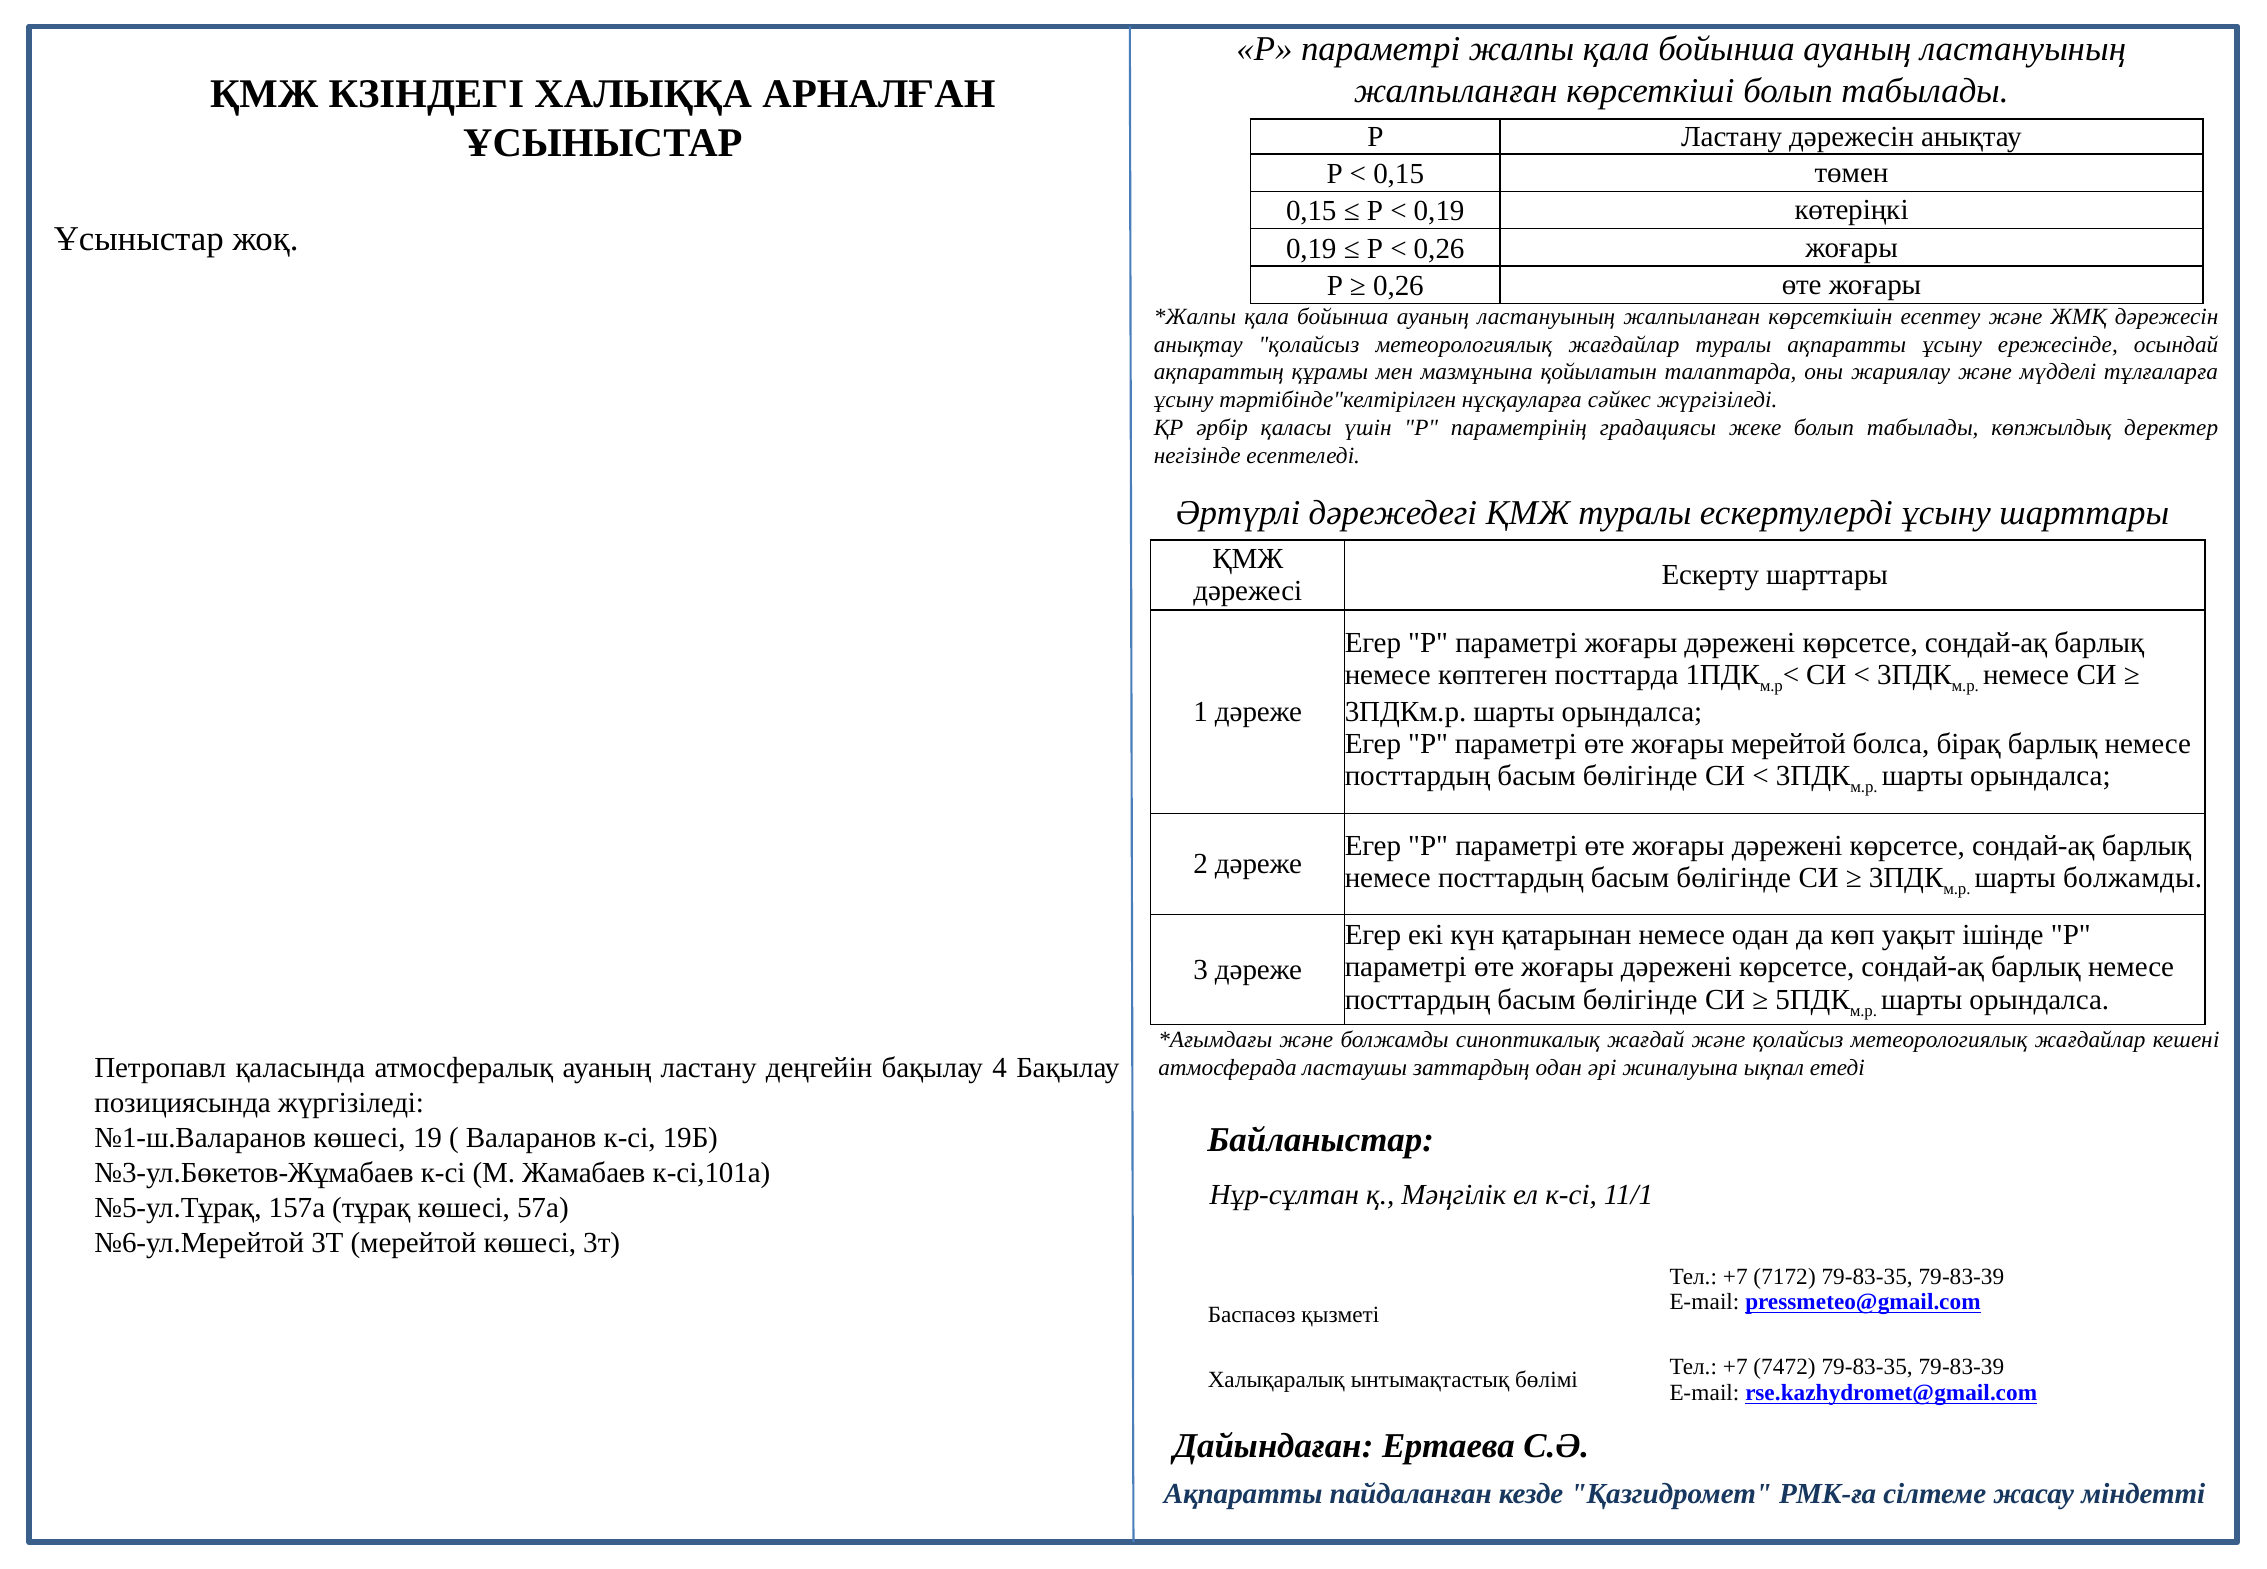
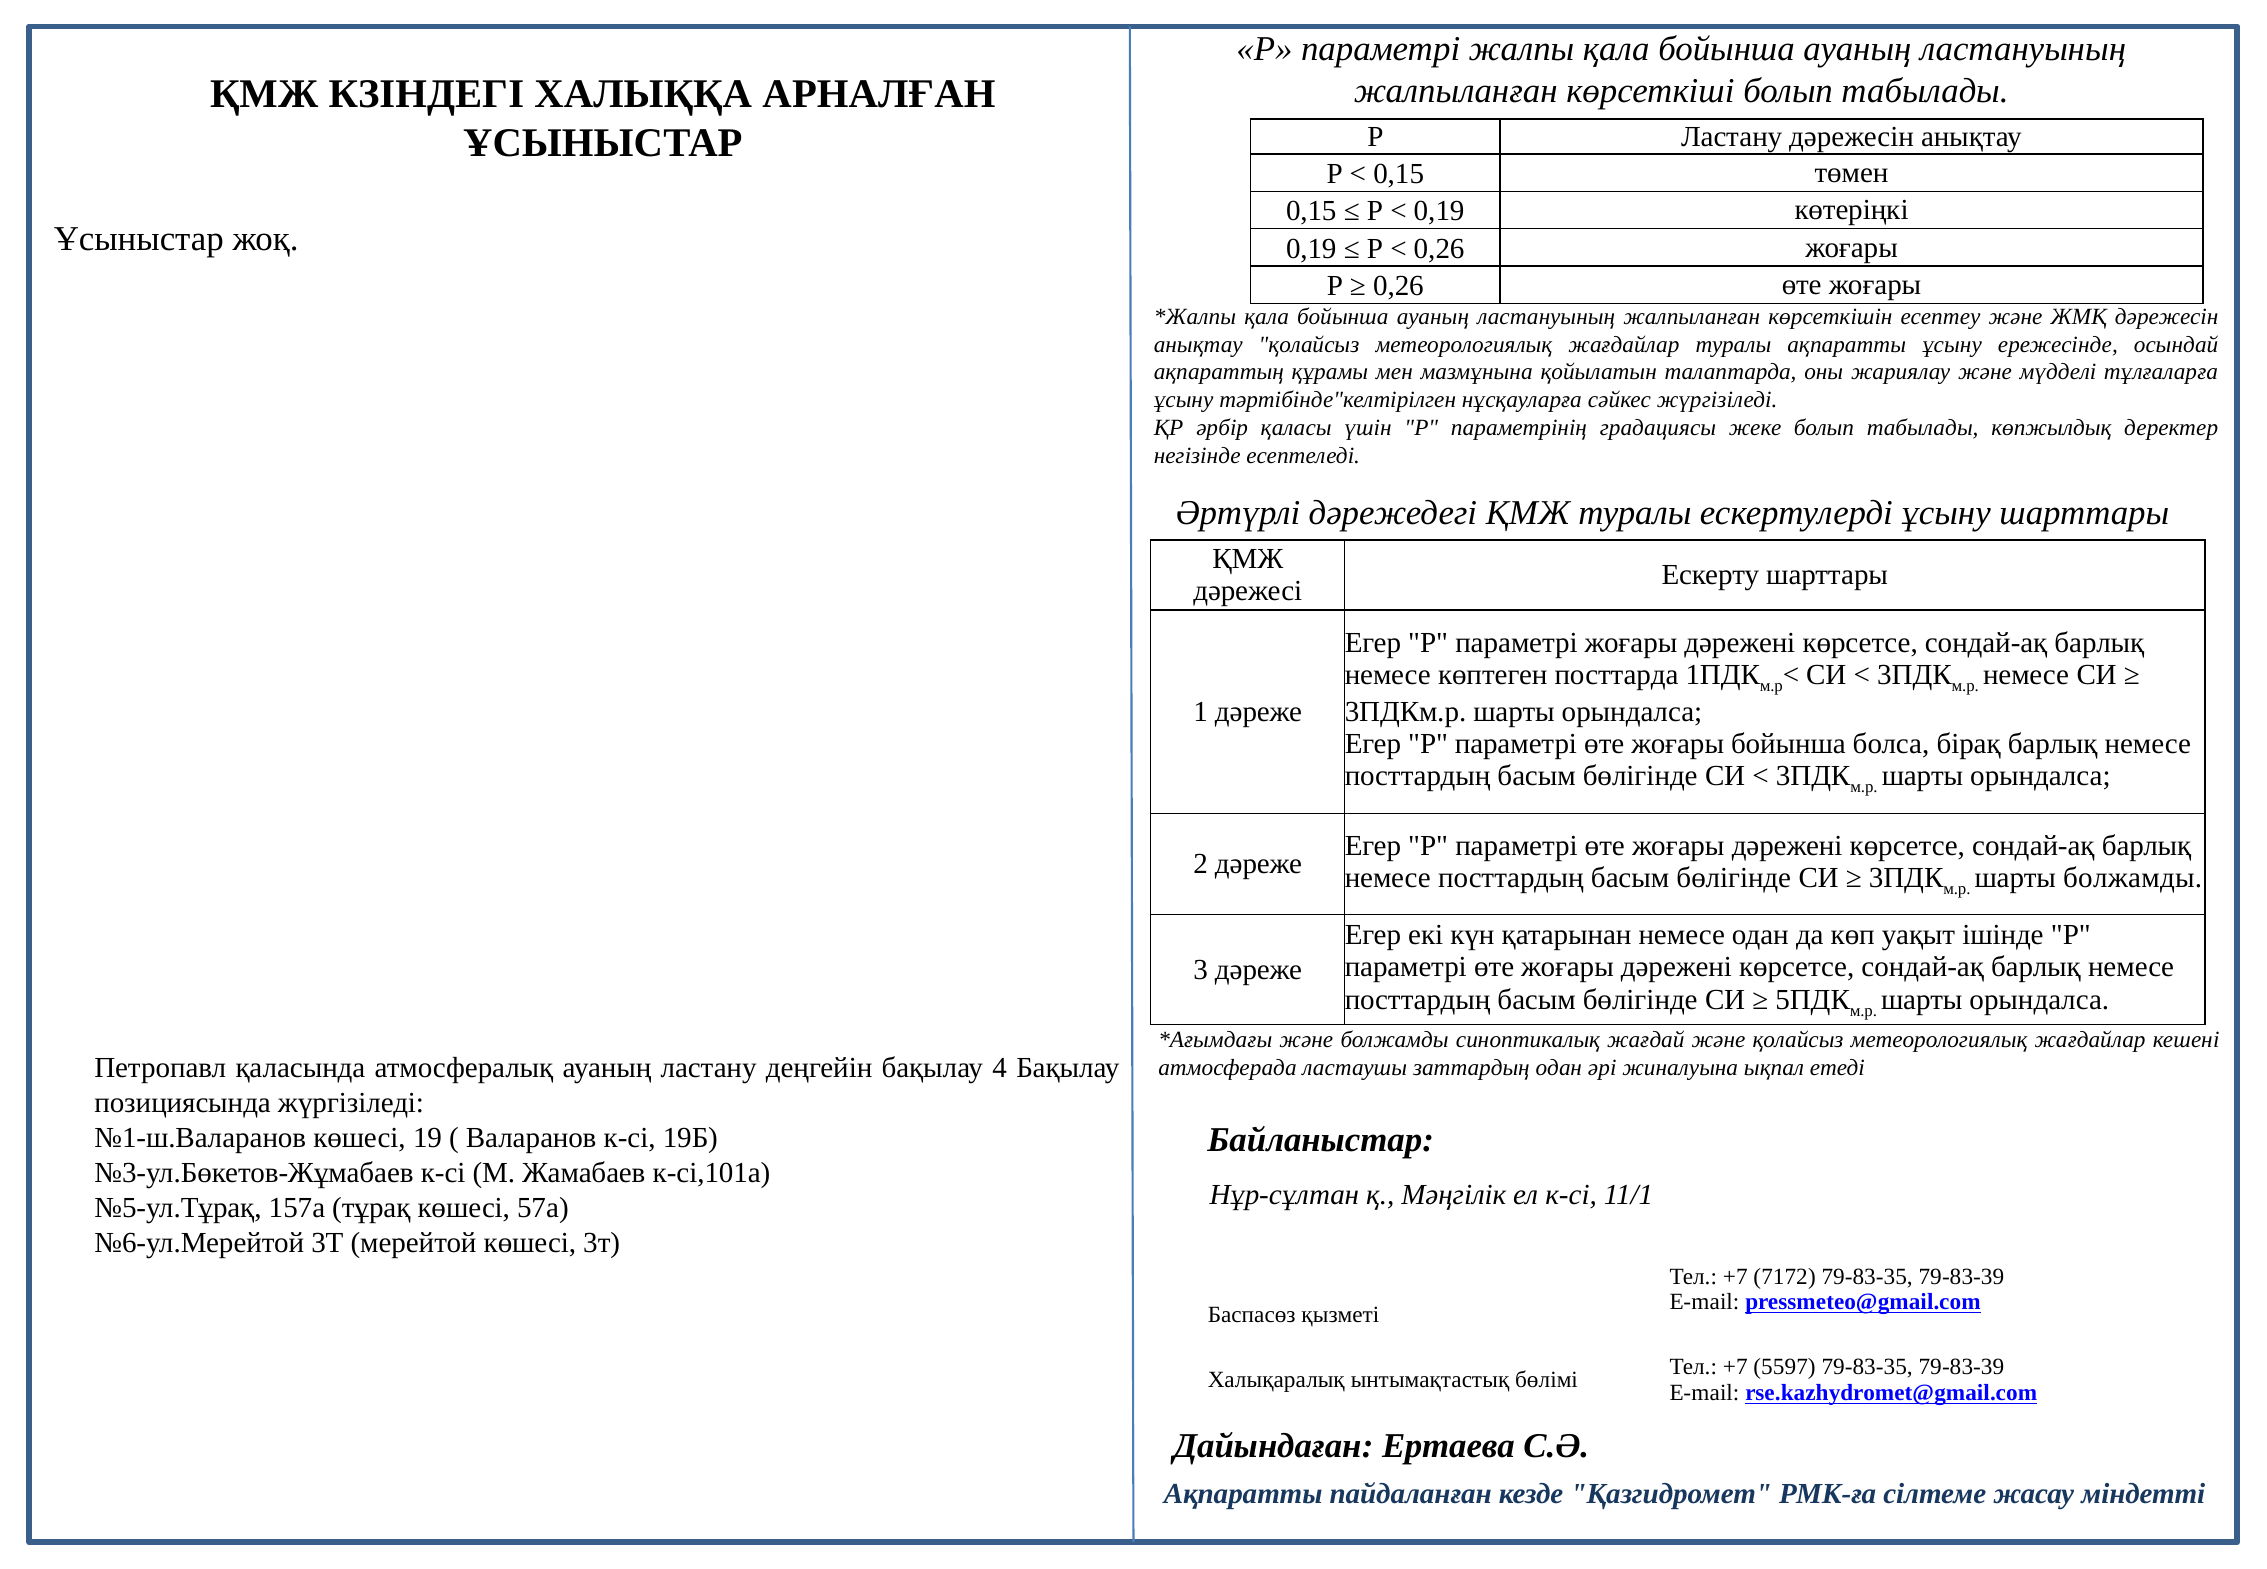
жоғары мерейтой: мерейтой -> бойынша (1788, 744)
7472: 7472 -> 5597 (1785, 1368)
